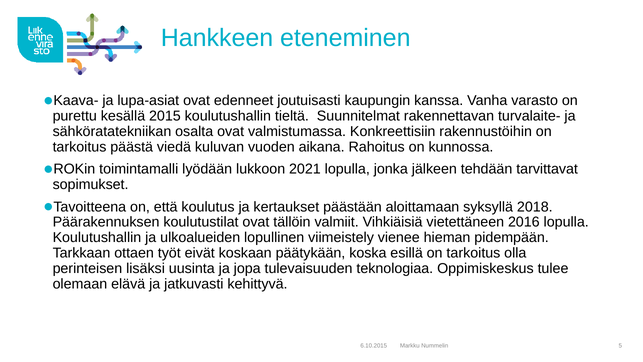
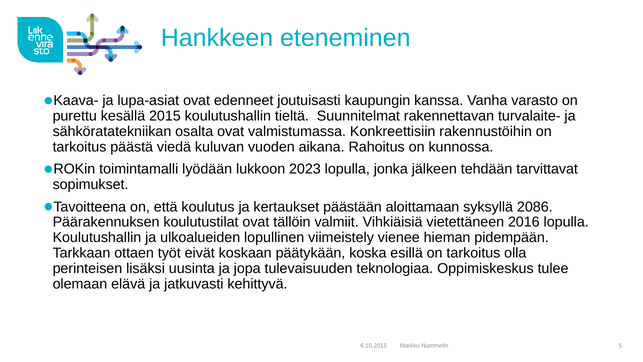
2021: 2021 -> 2023 (305, 169)
2018: 2018 -> 2086 (535, 207)
